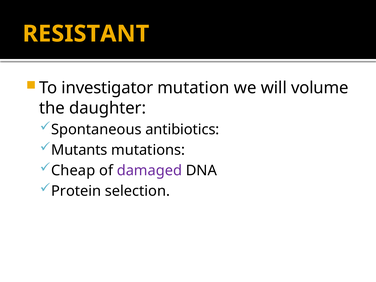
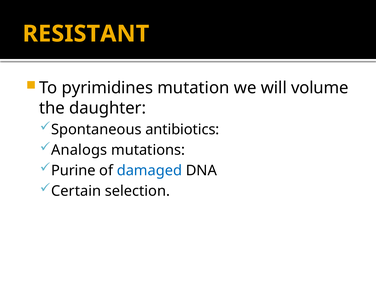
investigator: investigator -> pyrimidines (107, 88)
Mutants: Mutants -> Analogs (79, 150)
Cheap: Cheap -> Purine (73, 171)
damaged colour: purple -> blue (149, 171)
Protein: Protein -> Certain (76, 191)
